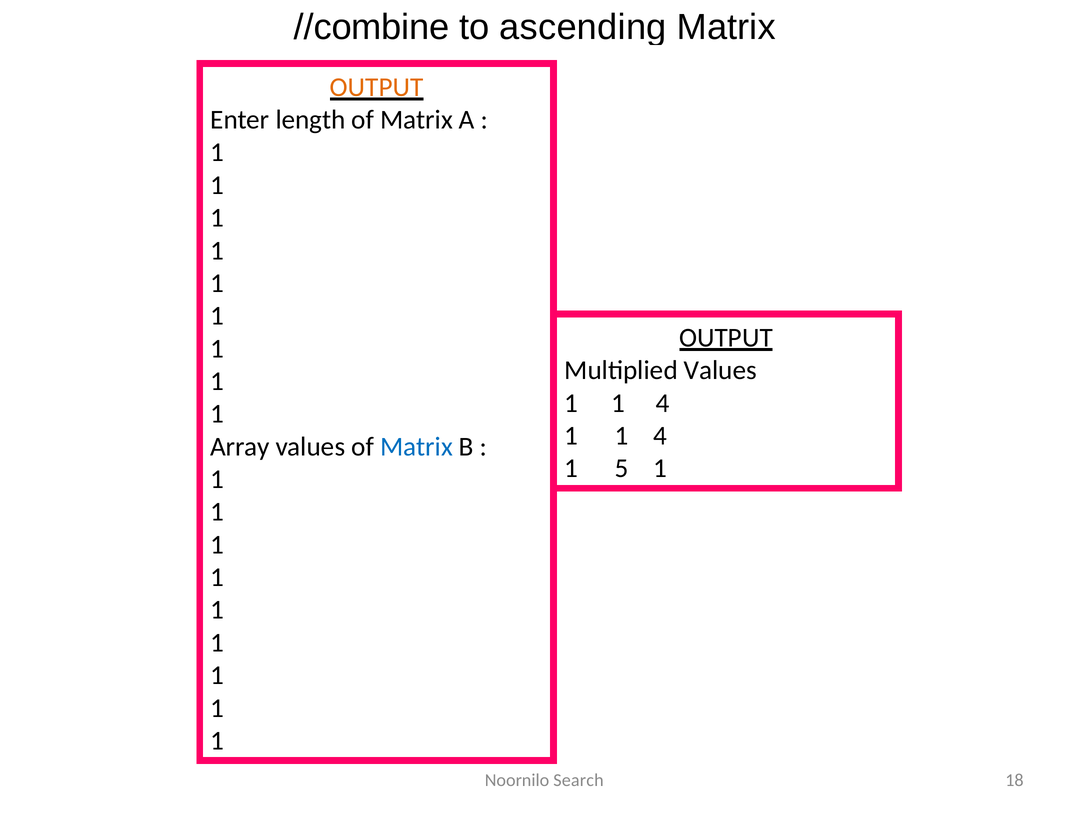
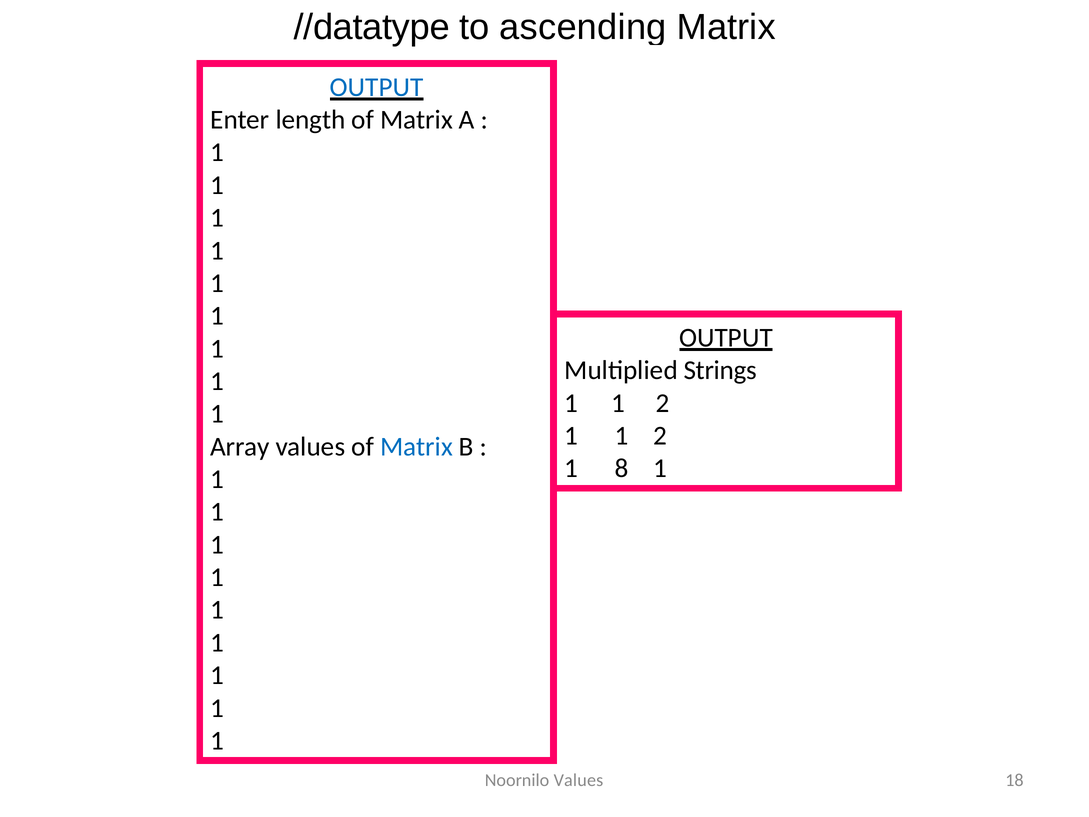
//combine: //combine -> //datatype (372, 27)
OUTPUT colour: orange -> blue (377, 87)
Multiplied Values: Values -> Strings (720, 370)
4: 4 -> 2 (663, 403)
4: 4 -> 2 (660, 436)
5: 5 -> 8 (622, 468)
Noornilo Search: Search -> Values (578, 780)
